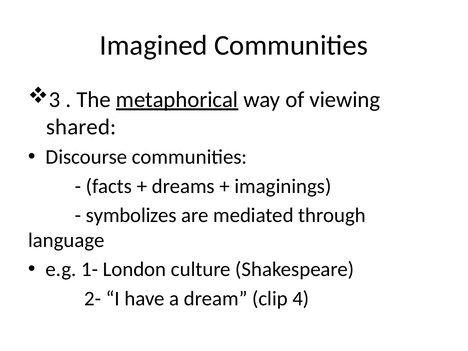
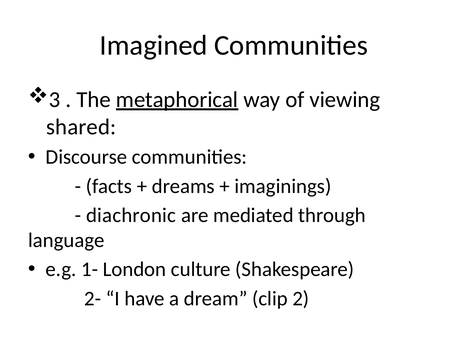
symbolizes: symbolizes -> diachronic (131, 215)
4: 4 -> 2 (301, 299)
